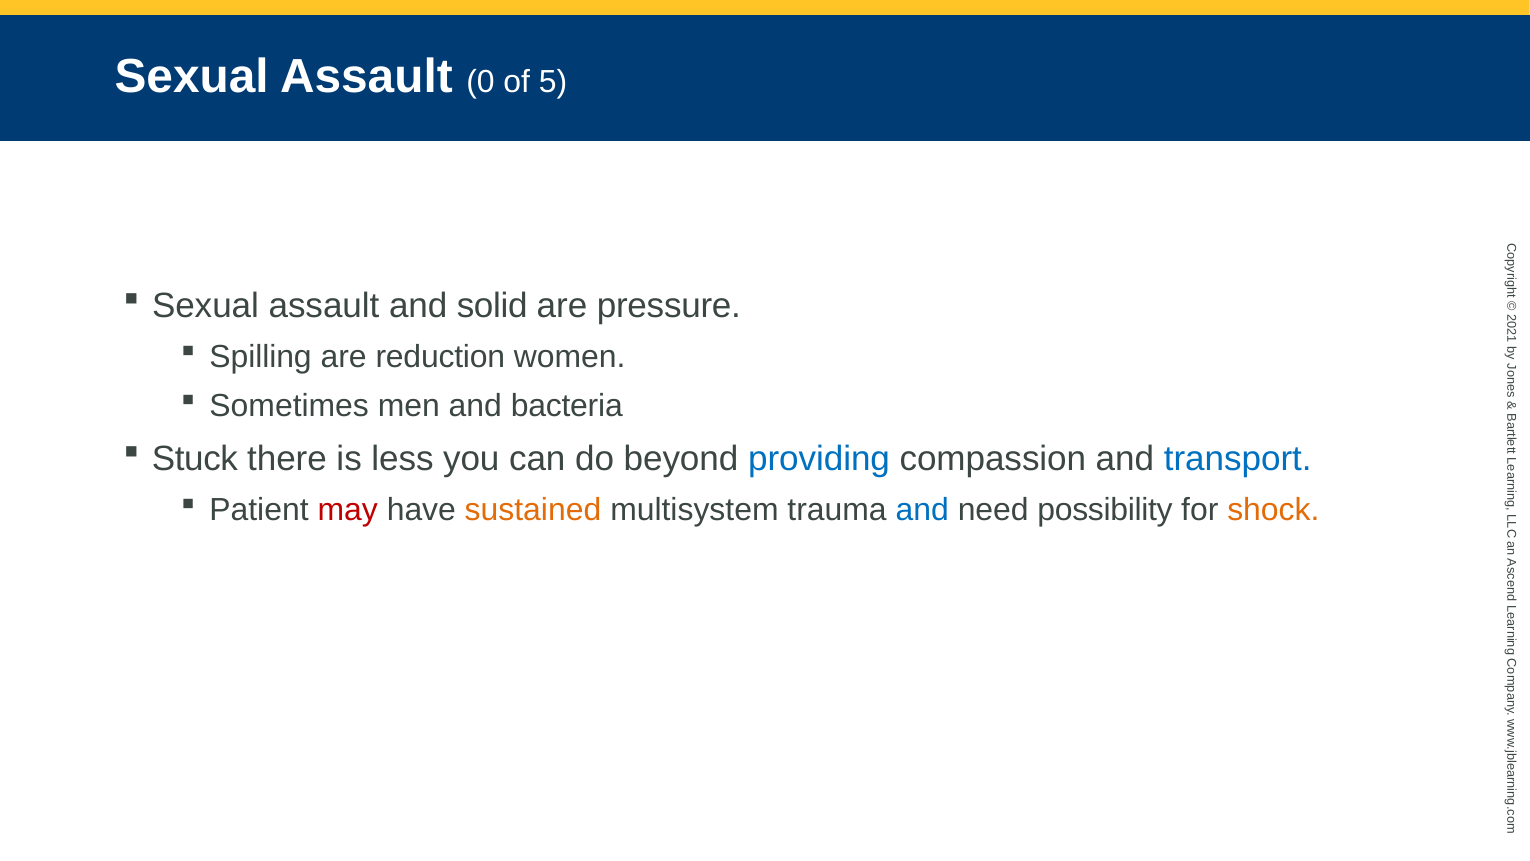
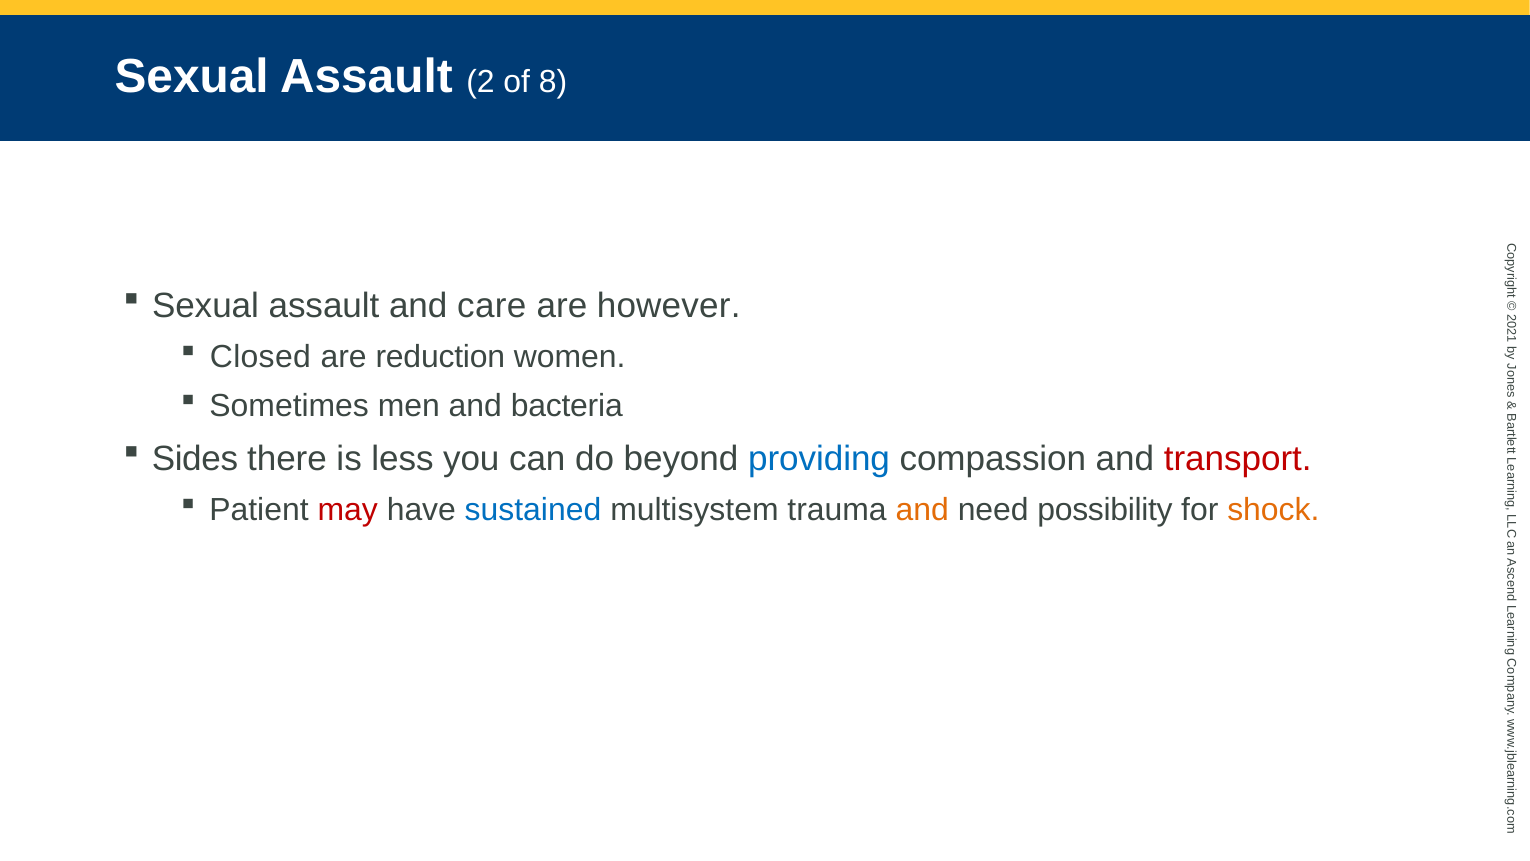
Assault 0: 0 -> 2 (480, 82)
5: 5 -> 8 (553, 82)
solid: solid -> care (492, 306)
pressure: pressure -> however (669, 306)
Spilling: Spilling -> Closed (260, 357)
Stuck: Stuck -> Sides (195, 459)
transport colour: blue -> red (1238, 459)
sustained colour: orange -> blue (533, 510)
and colour: blue -> orange (922, 510)
